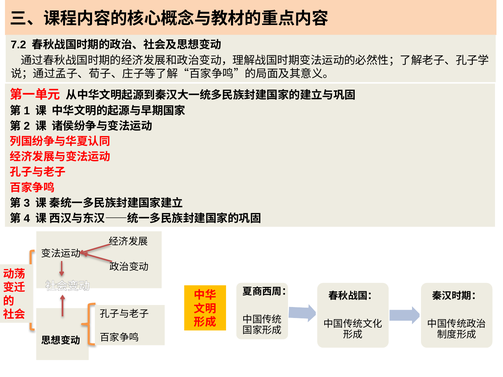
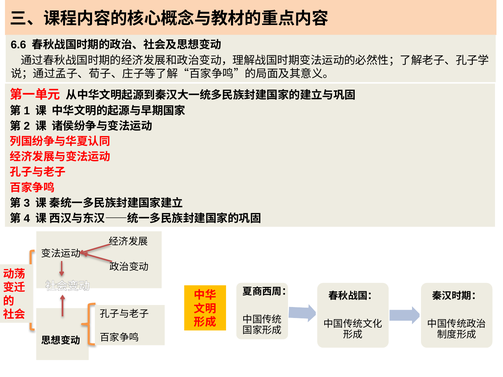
7.2: 7.2 -> 6.6 (18, 45)
